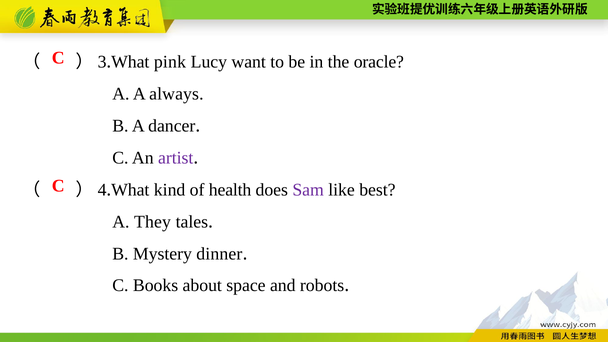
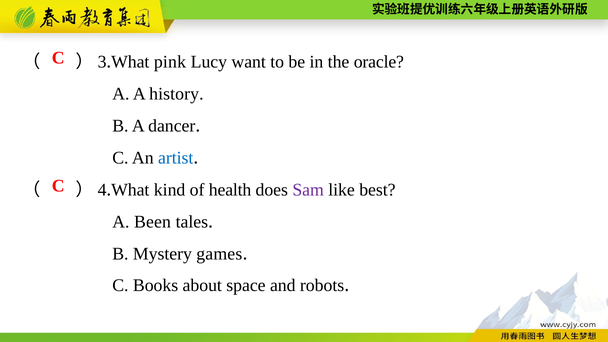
always: always -> history (176, 94)
artist colour: purple -> blue (176, 158)
They: They -> Been (153, 222)
dinner: dinner -> games (219, 254)
